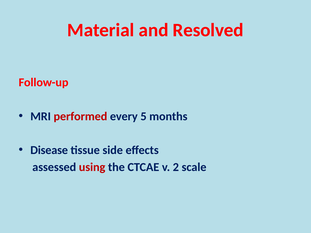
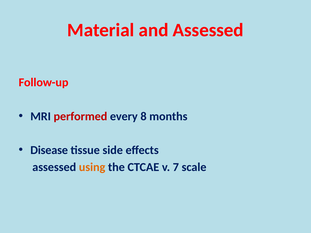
and Resolved: Resolved -> Assessed (208, 30)
5: 5 -> 8 (144, 116)
using colour: red -> orange (92, 167)
2: 2 -> 7 (176, 167)
